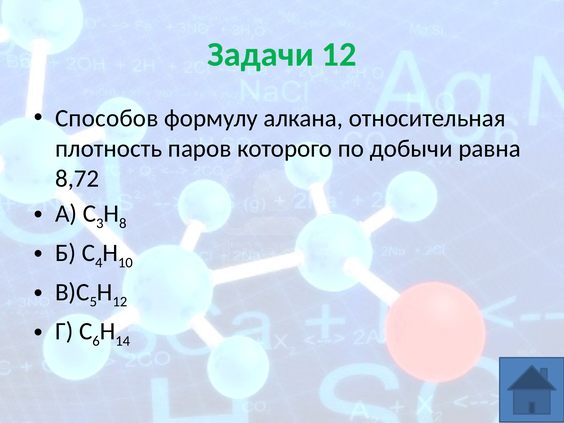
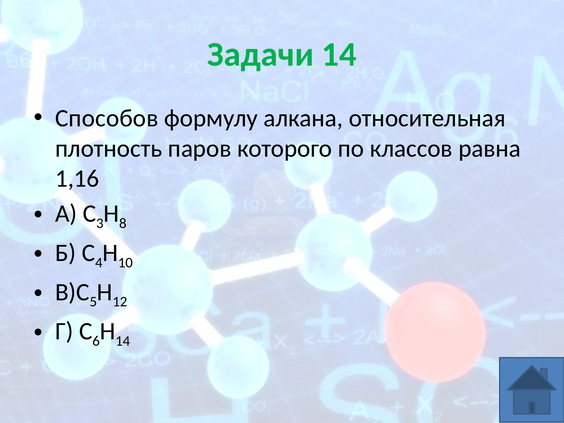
Задачи 12: 12 -> 14 (339, 55)
добычи: добычи -> классов (411, 148)
8,72: 8,72 -> 1,16 (77, 178)
